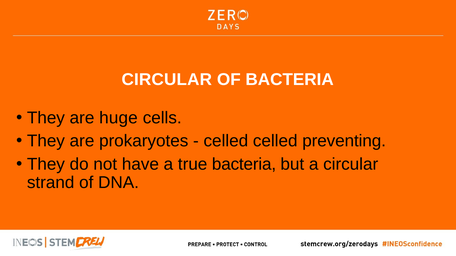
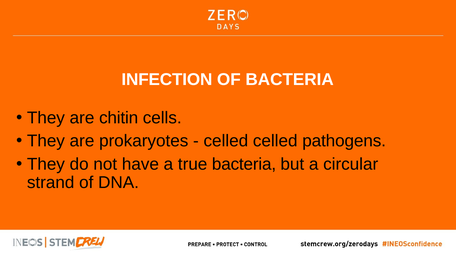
CIRCULAR: CIRCULAR -> INFECTION (167, 80)
huge: huge -> chitin (119, 118)
preventing: preventing -> pathogens (344, 141)
